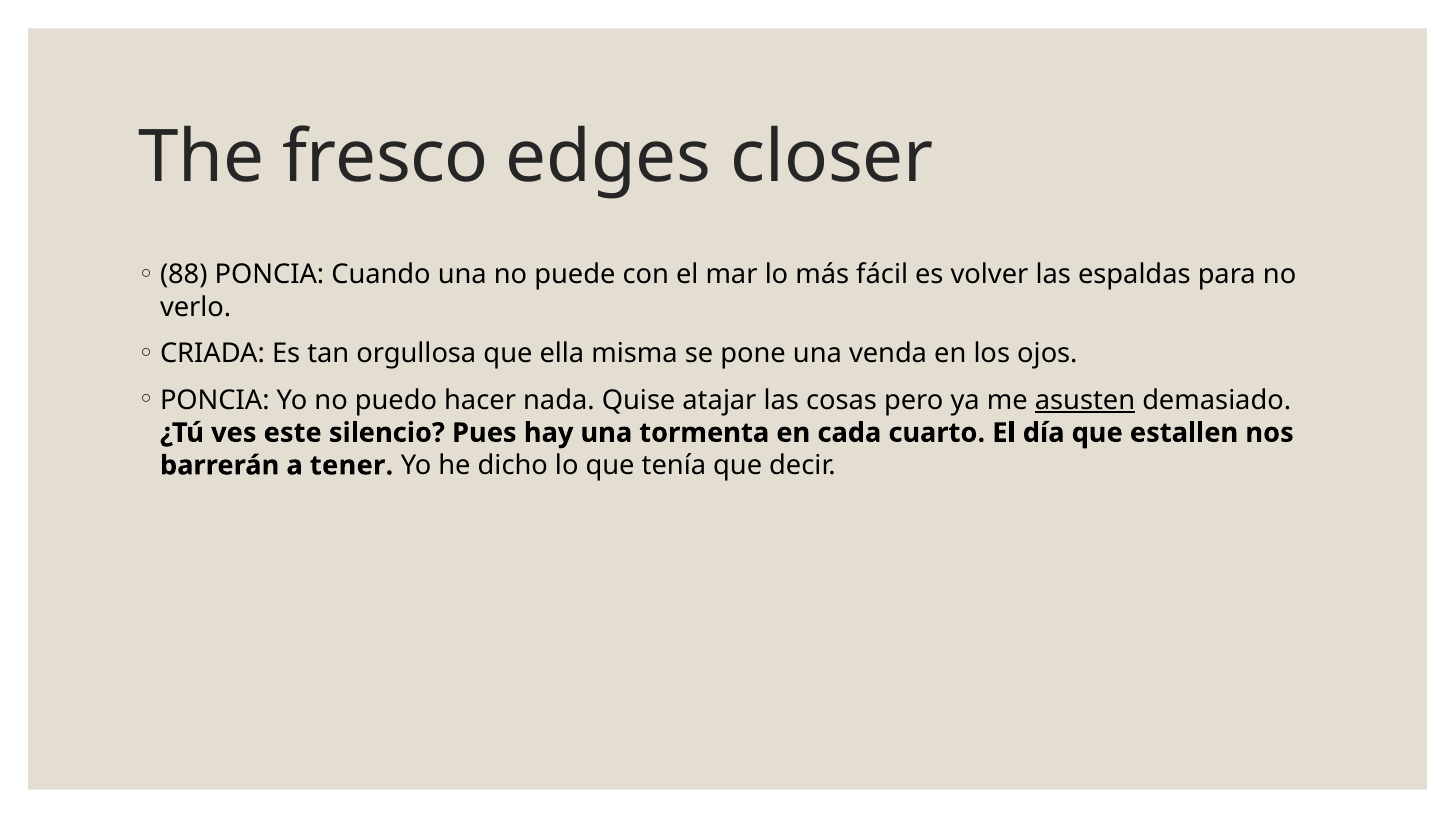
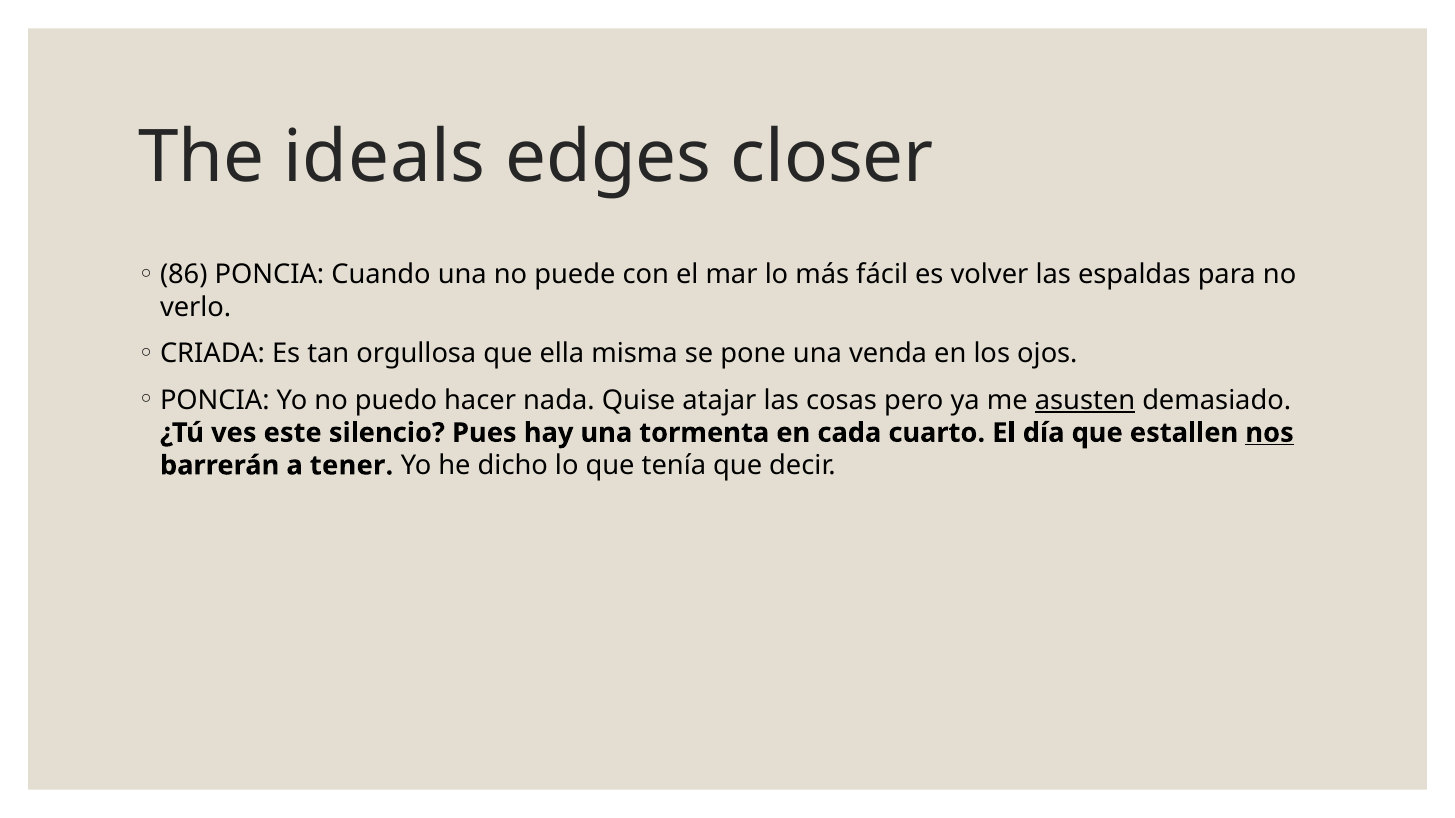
fresco: fresco -> ideals (385, 158)
88: 88 -> 86 (184, 275)
nos underline: none -> present (1270, 433)
